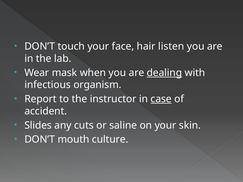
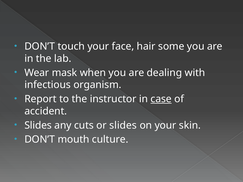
listen: listen -> some (171, 46)
dealing underline: present -> none (164, 73)
or saline: saline -> slides (123, 125)
